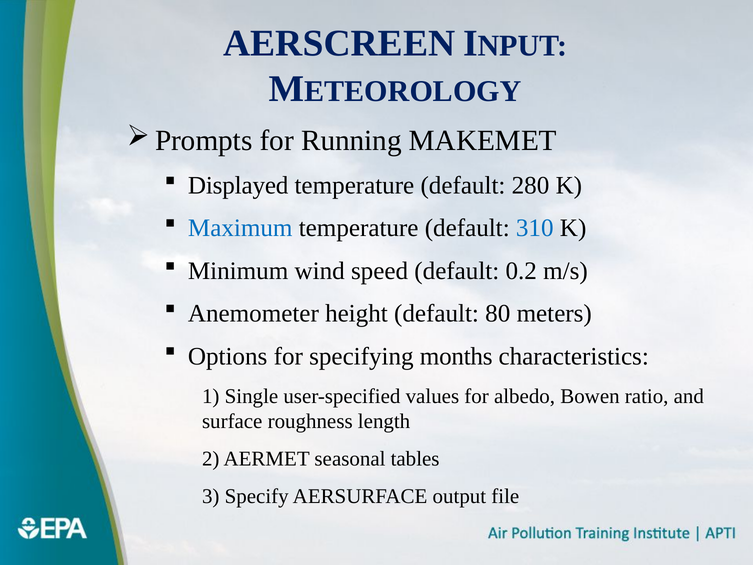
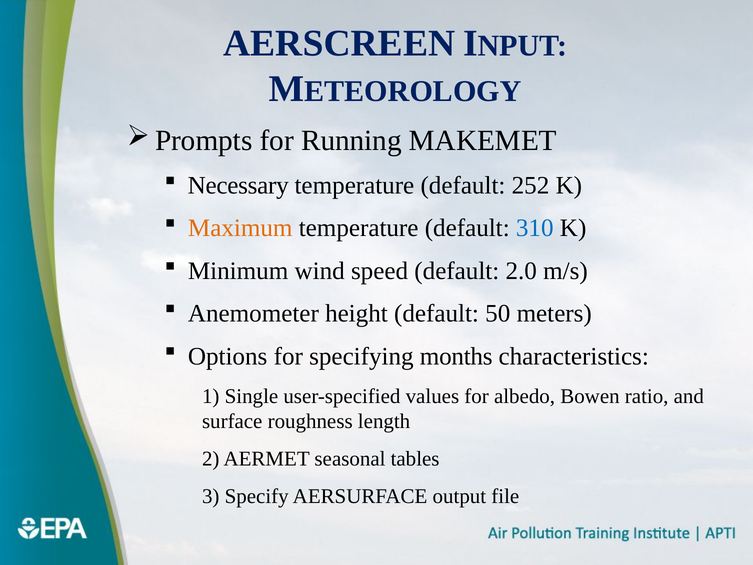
Displayed: Displayed -> Necessary (238, 185)
280: 280 -> 252 (531, 185)
Maximum colour: blue -> orange (240, 228)
0.2: 0.2 -> 2.0 (521, 271)
80: 80 -> 50 (498, 313)
